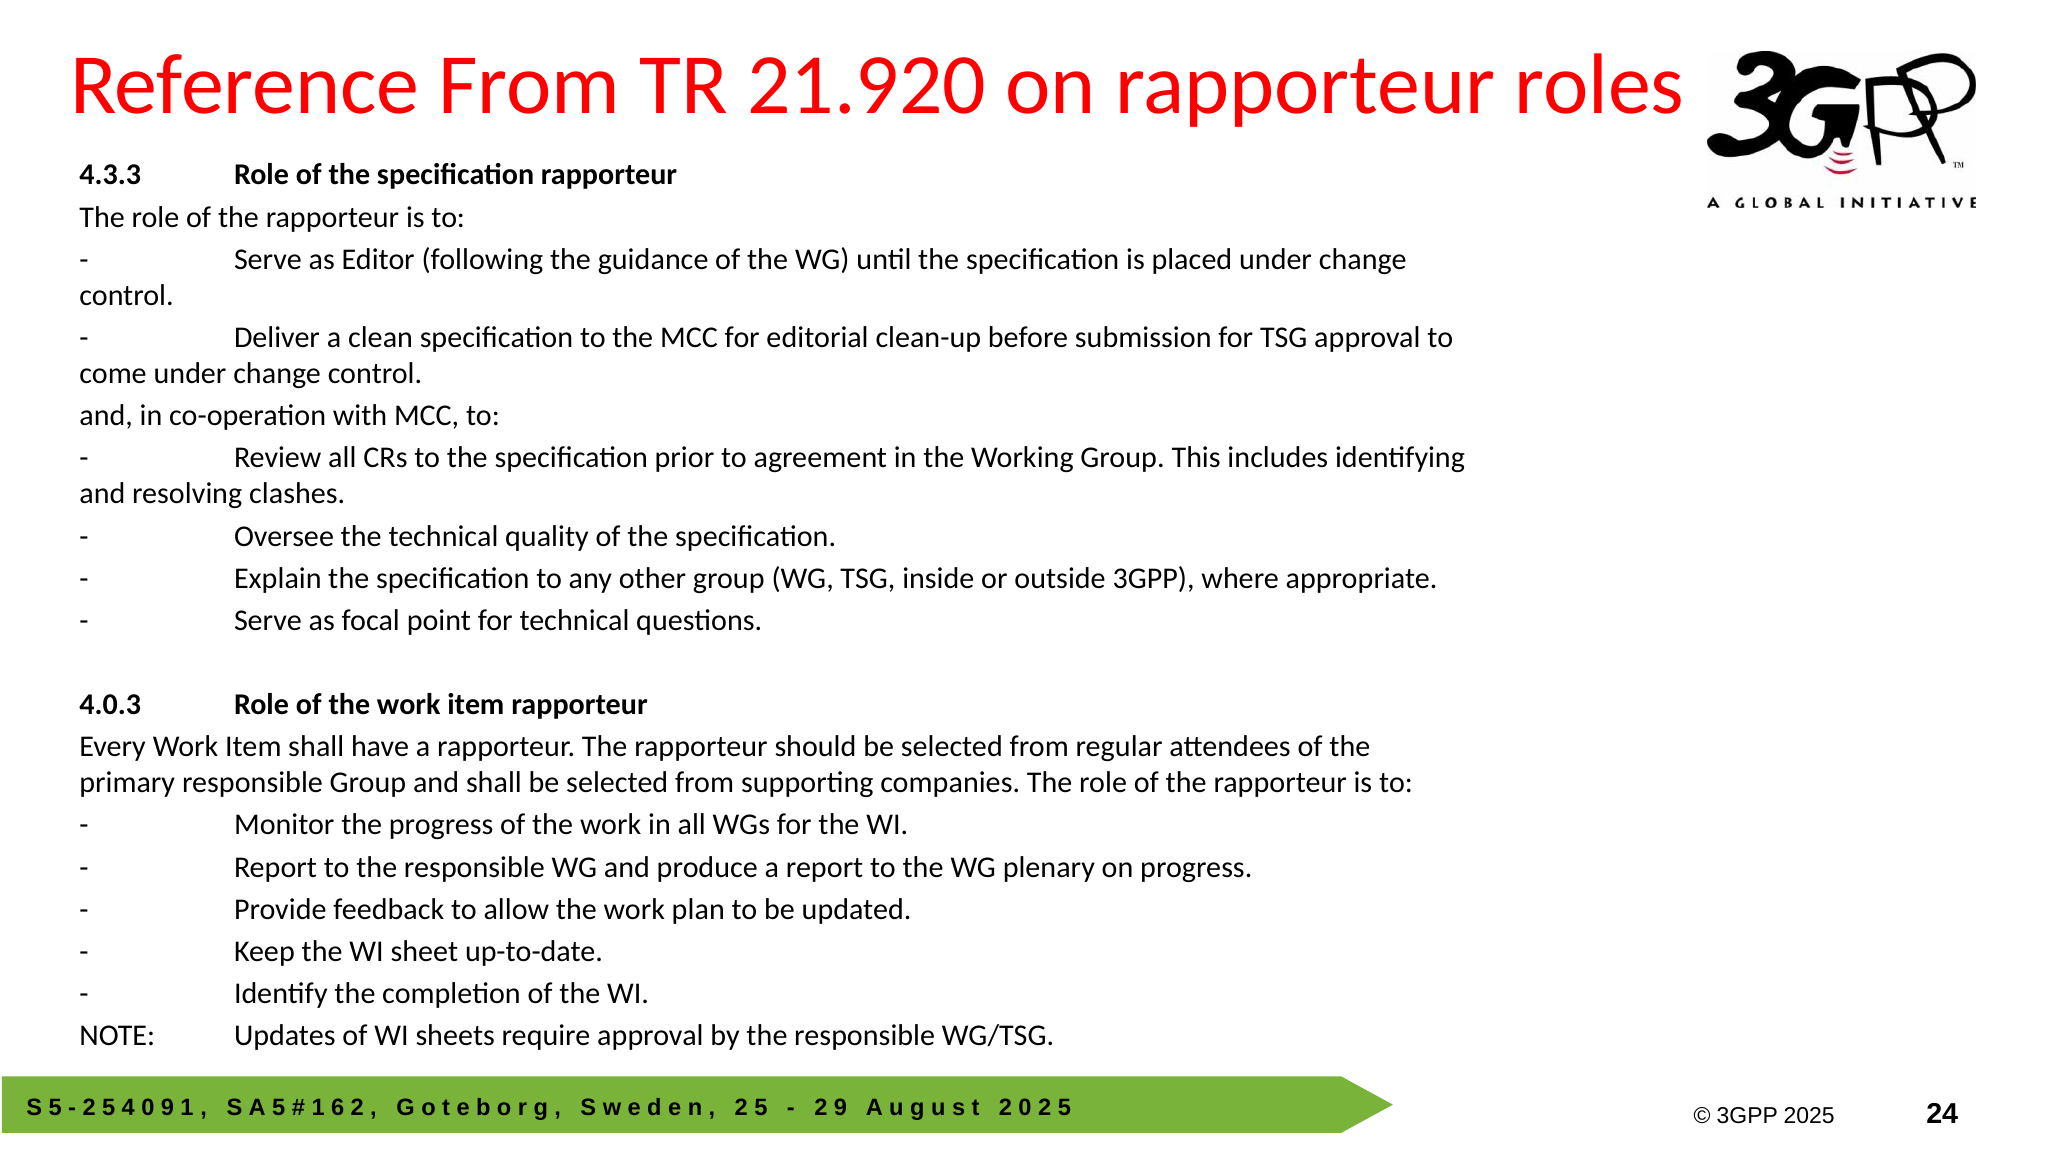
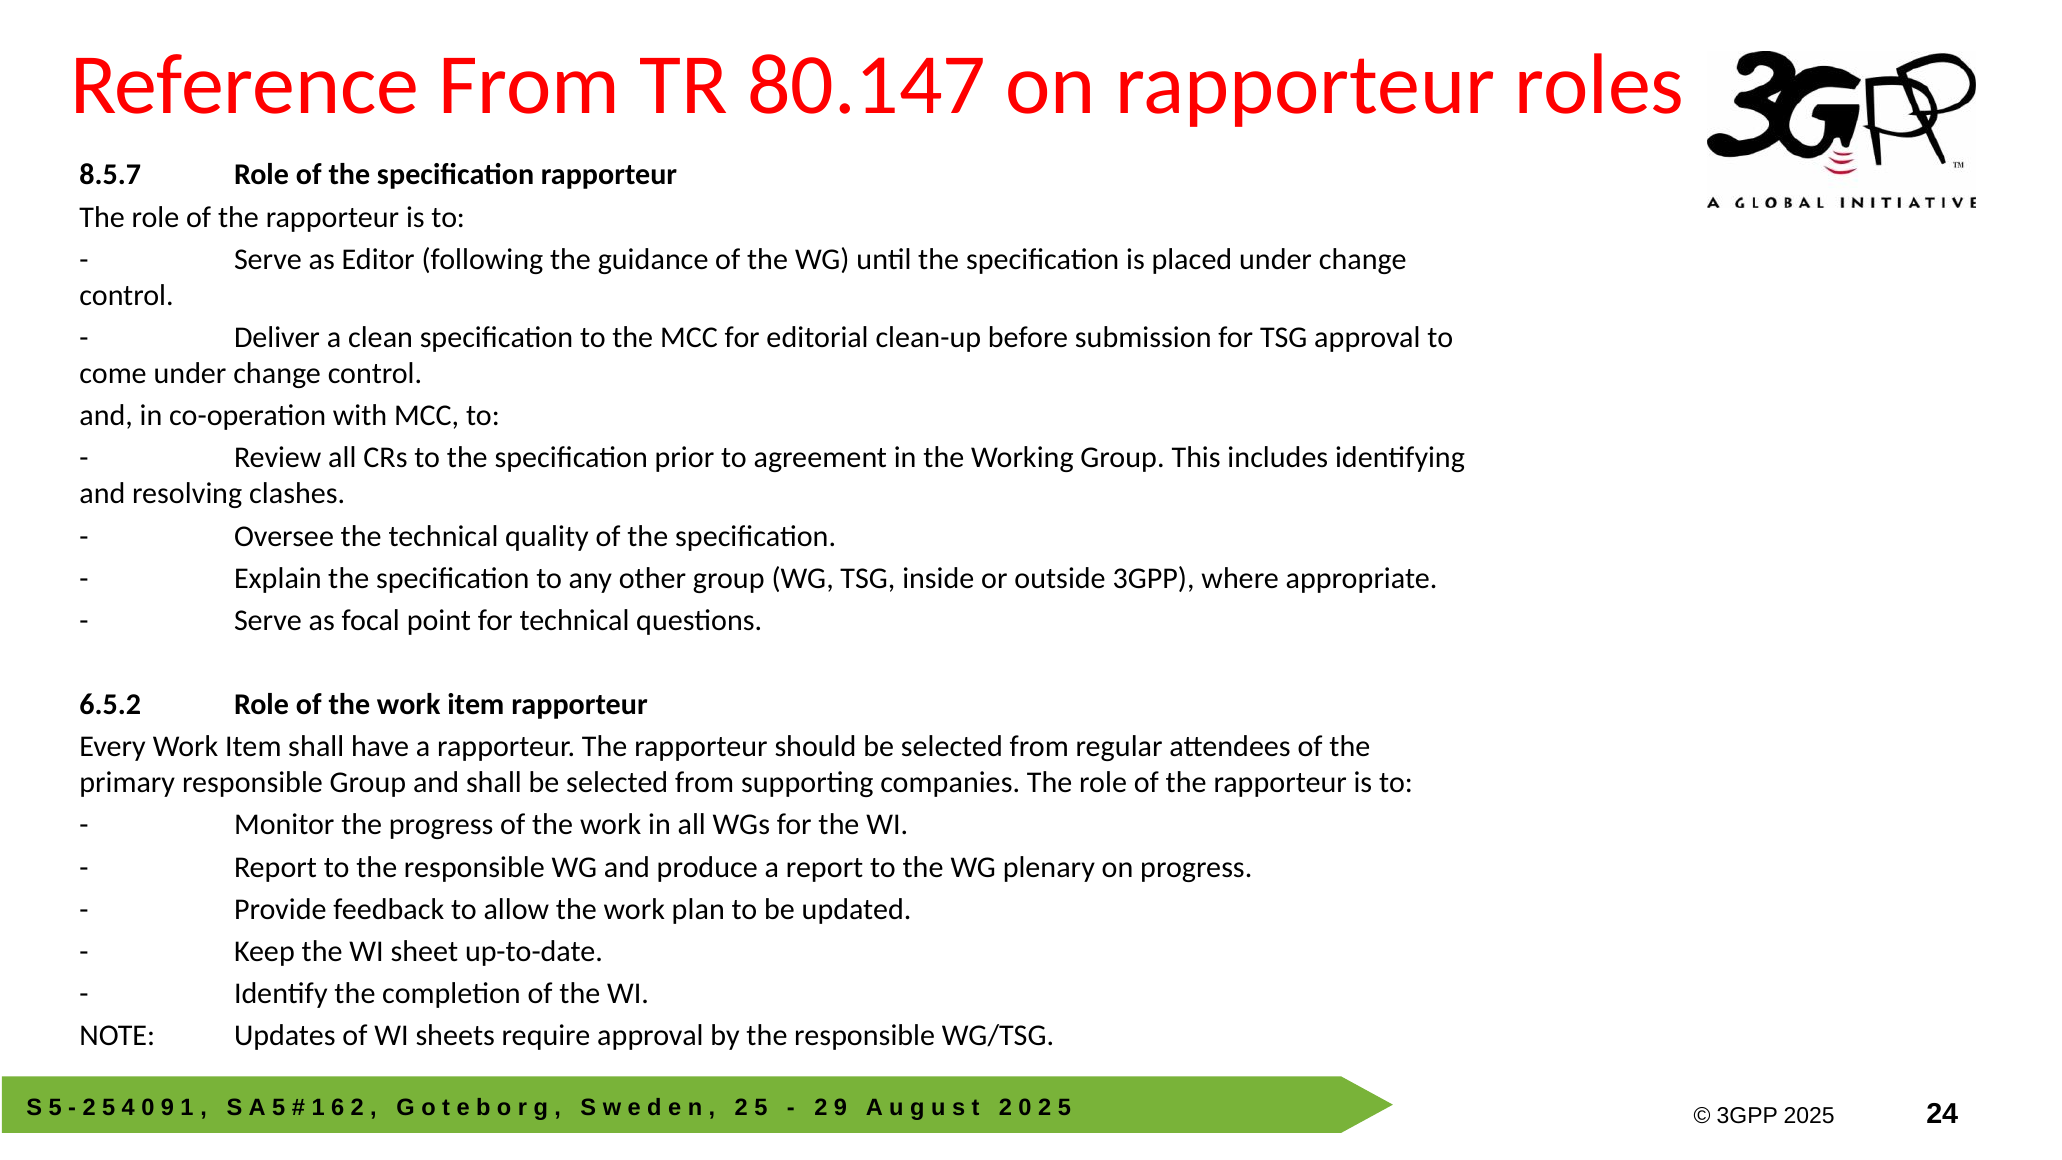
21.920: 21.920 -> 80.147 (867, 86)
4.3.3: 4.3.3 -> 8.5.7 (110, 175)
4.0.3: 4.0.3 -> 6.5.2 (110, 705)
